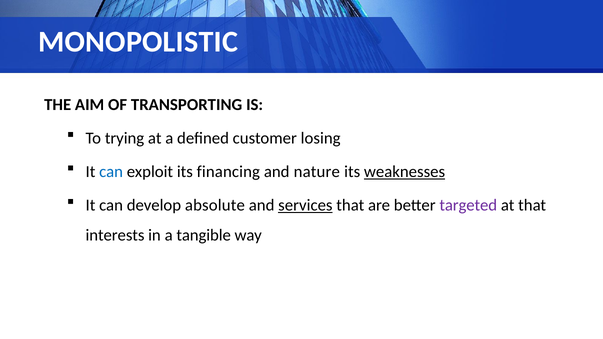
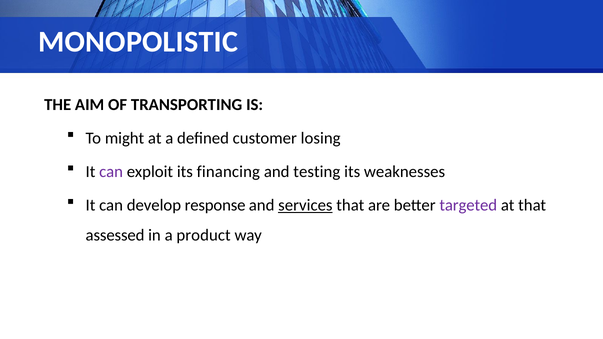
trying: trying -> might (125, 138)
can colour: blue -> purple (111, 172)
nature: nature -> testing (317, 172)
weaknesses underline: present -> none (405, 172)
absolute: absolute -> response (215, 205)
interests: interests -> assessed (115, 235)
tangible: tangible -> product (204, 235)
